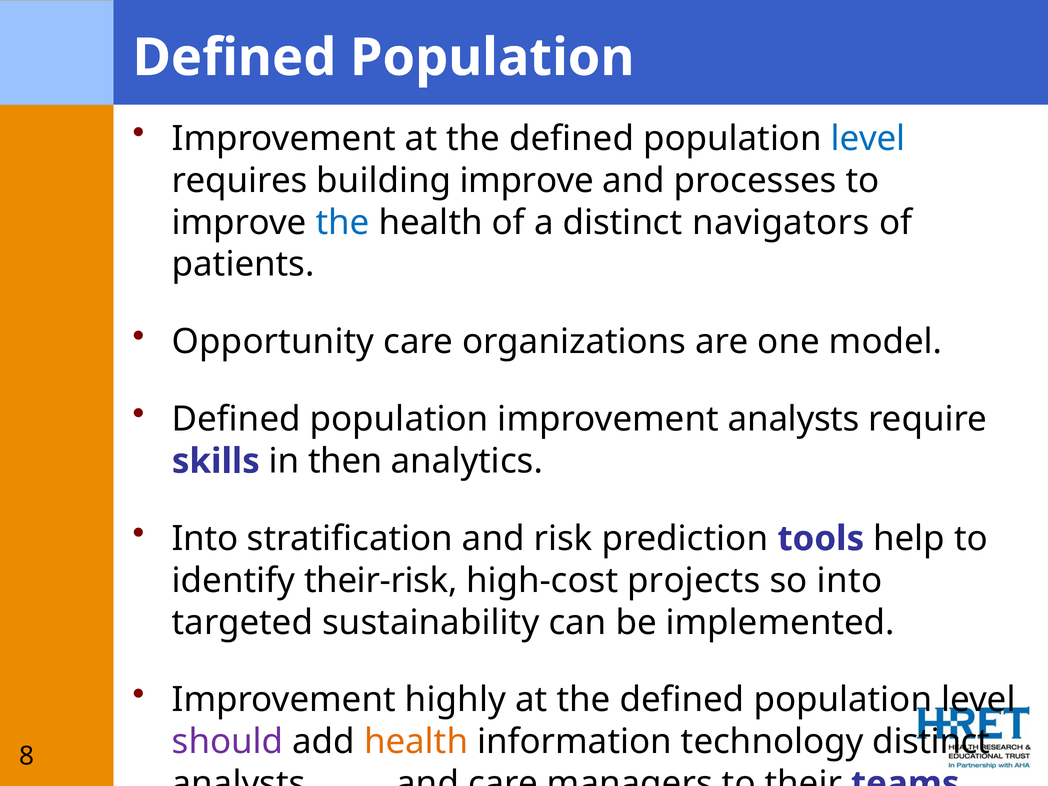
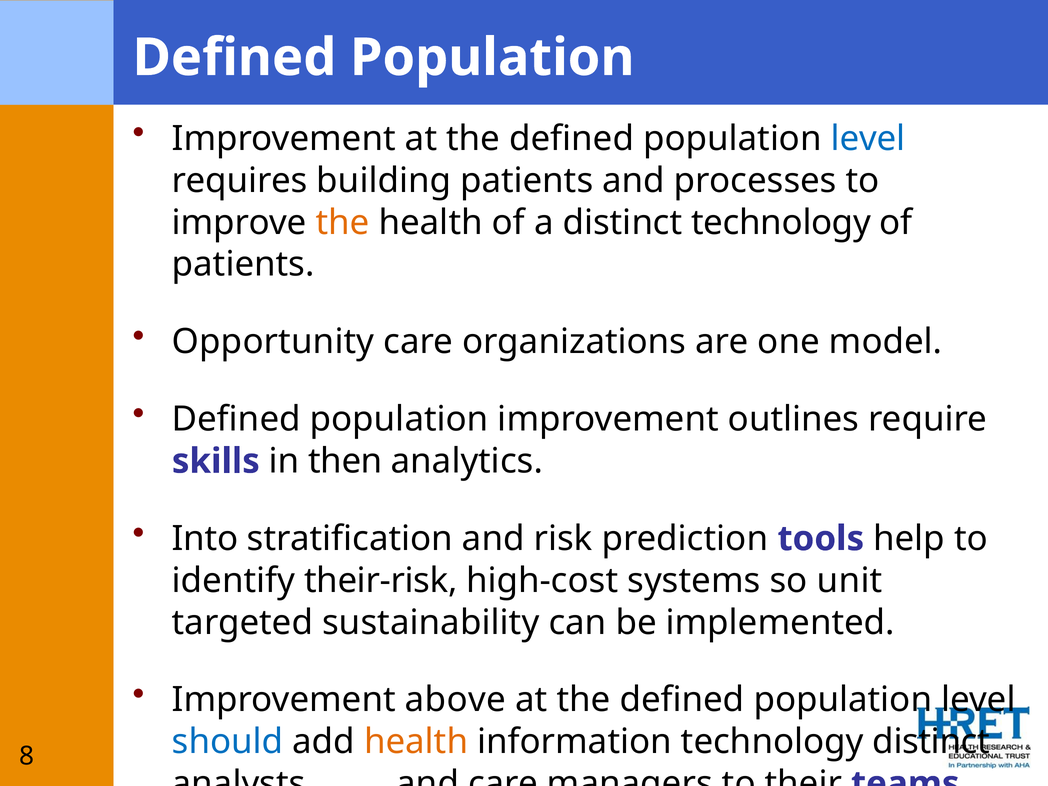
building improve: improve -> patients (527, 181)
the colour: blue -> orange (343, 222)
distinct navigators: navigators -> technology (781, 222)
improvement analysts: analysts -> outlines (794, 419)
projects: projects -> systems (694, 581)
so into: into -> unit (850, 581)
highly: highly -> above (455, 700)
should colour: purple -> blue (228, 742)
